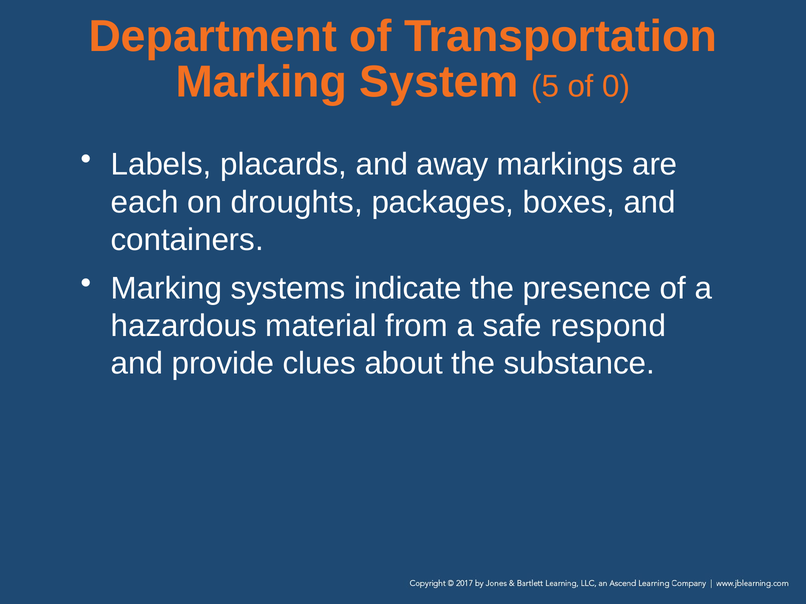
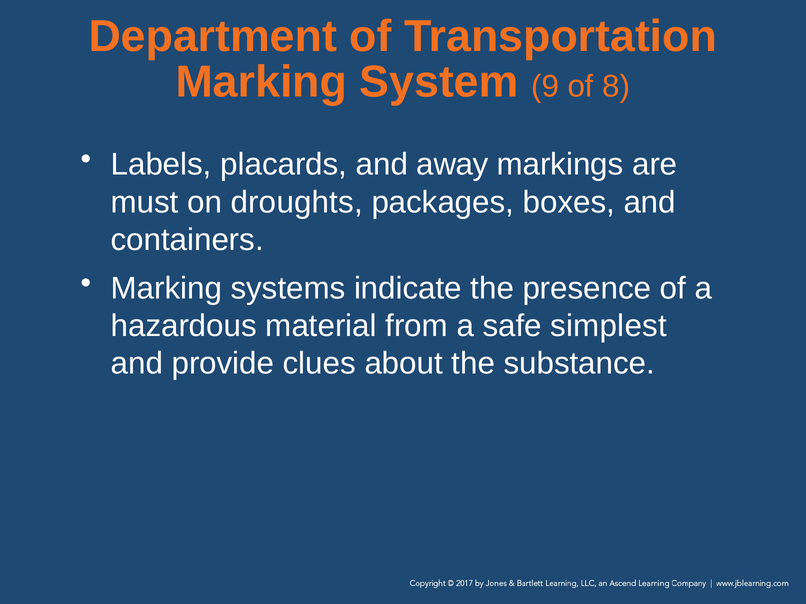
5: 5 -> 9 (545, 87)
0: 0 -> 8 (616, 87)
each: each -> must (145, 202)
respond: respond -> simplest (609, 326)
